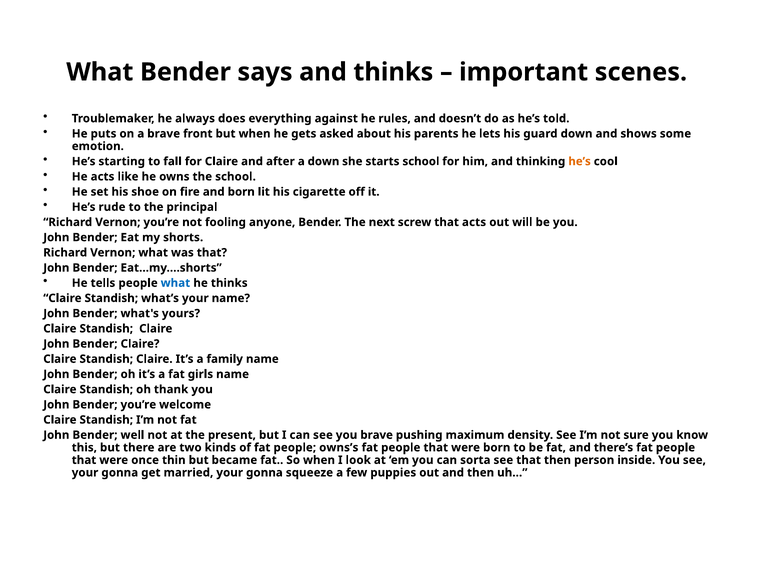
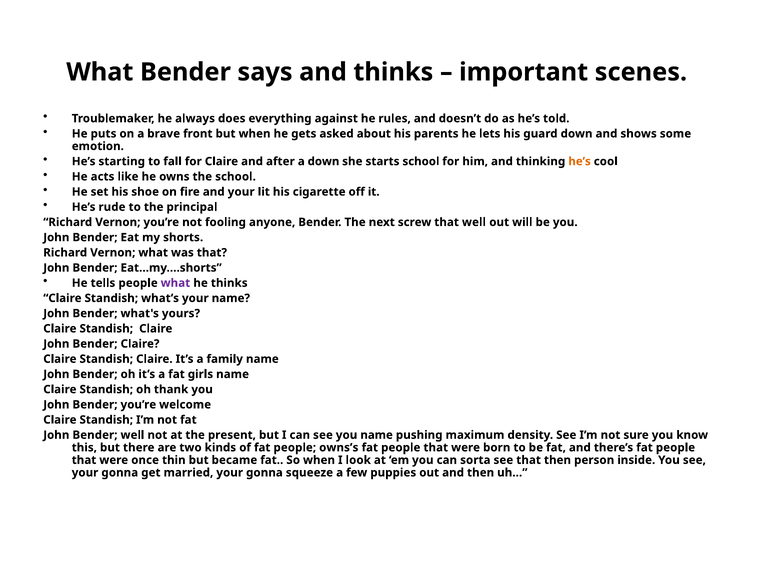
and born: born -> your (241, 192)
that acts: acts -> well (474, 222)
what colour: blue -> purple (175, 283)
you brave: brave -> name (377, 435)
